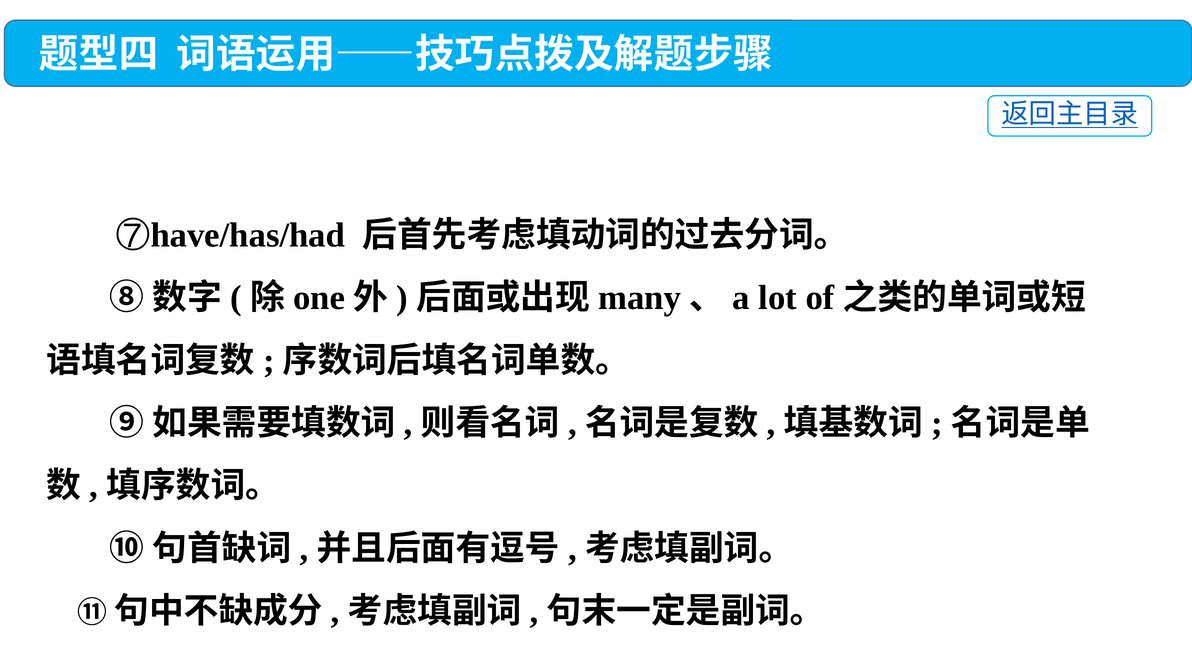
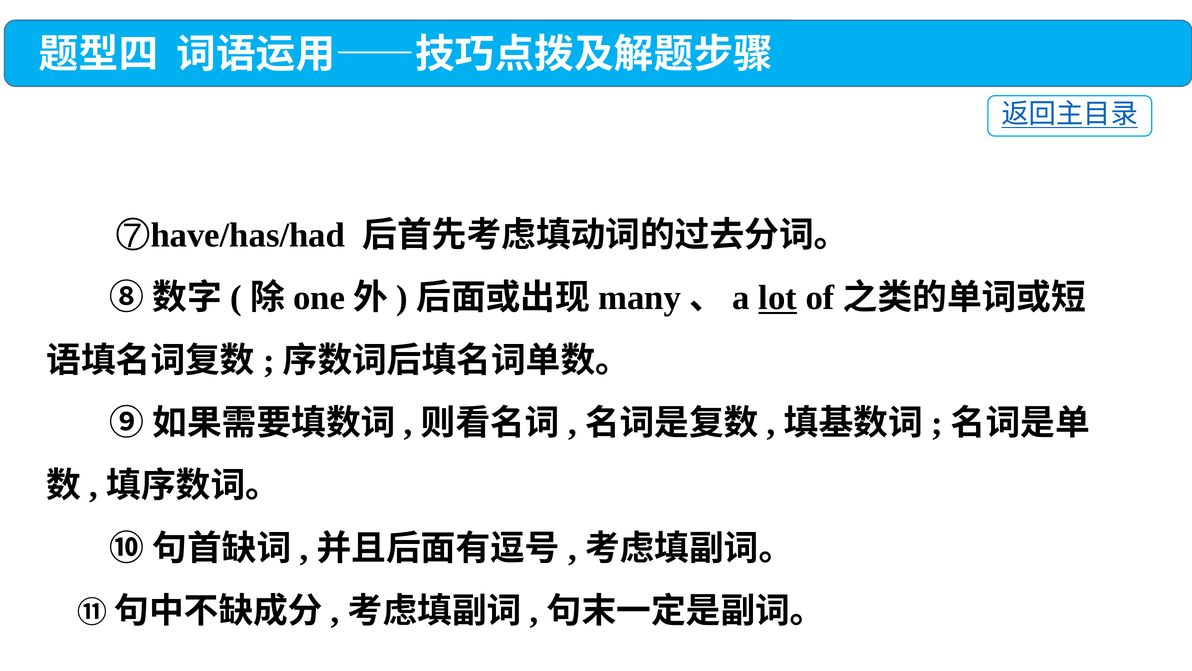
lot underline: none -> present (778, 298)
